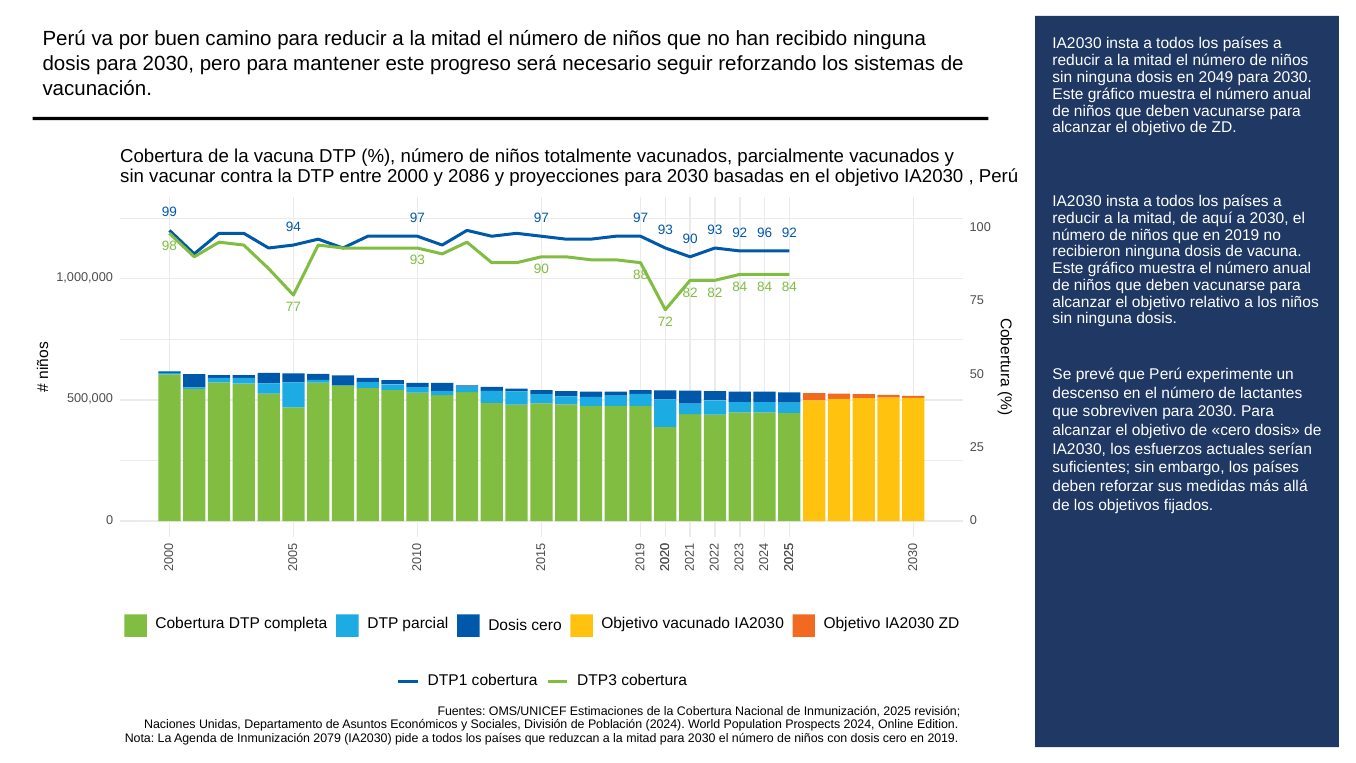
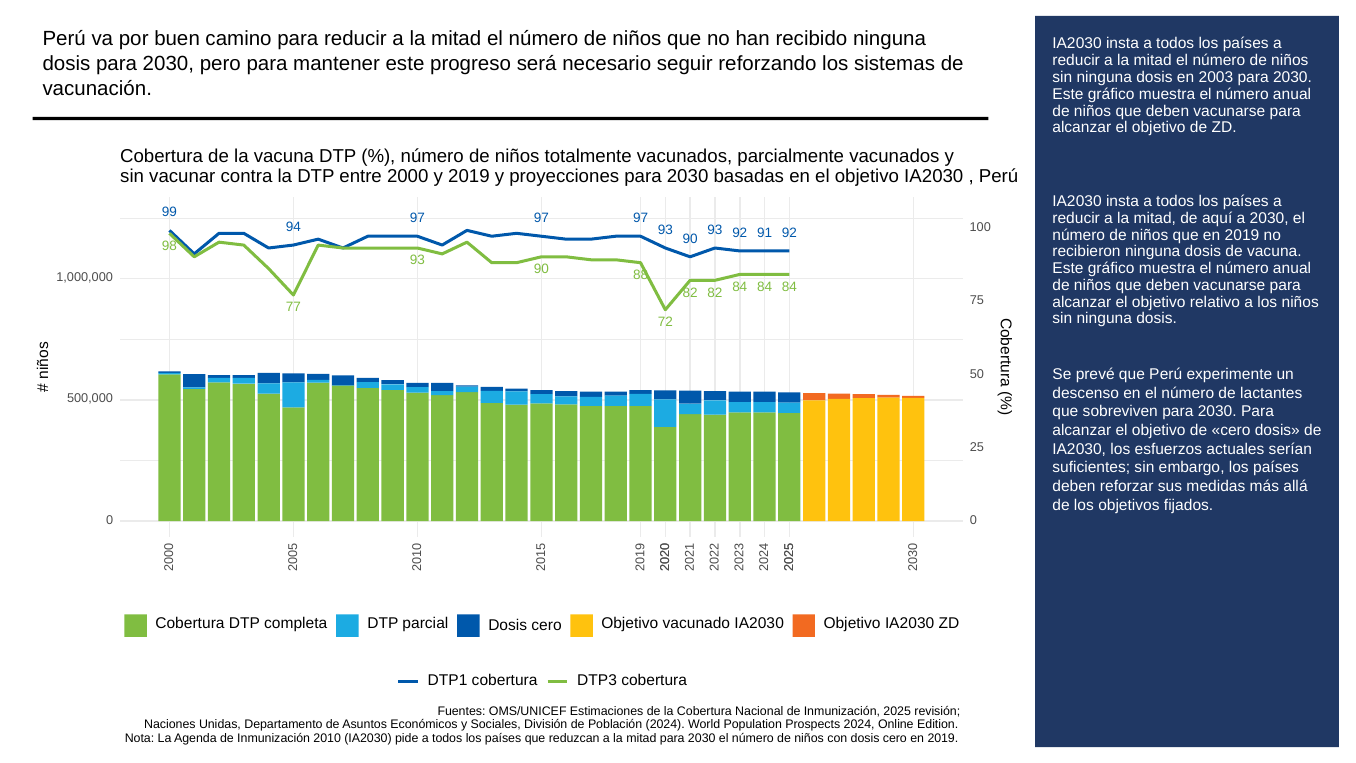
2049: 2049 -> 2003 (1216, 77)
y 2086: 2086 -> 2019 (469, 176)
96: 96 -> 91 (765, 233)
2079: 2079 -> 2010 (327, 738)
